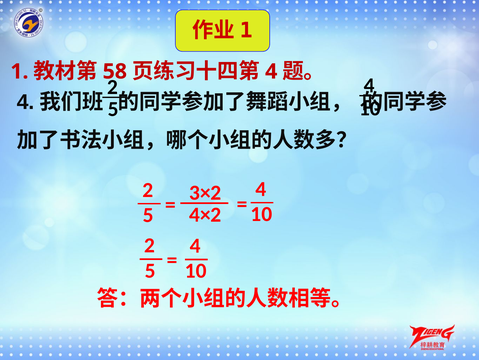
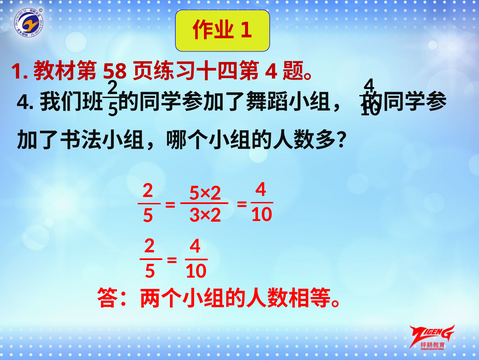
3×2: 3×2 -> 5×2 (205, 192)
4×2: 4×2 -> 3×2 (205, 214)
